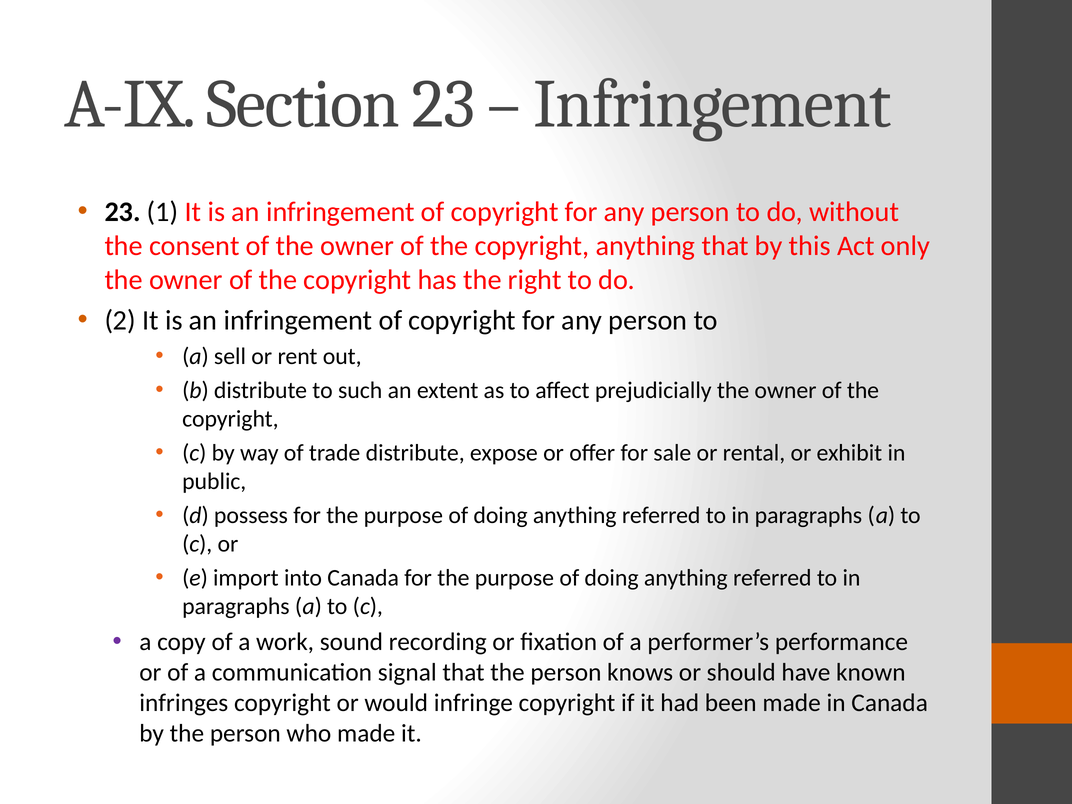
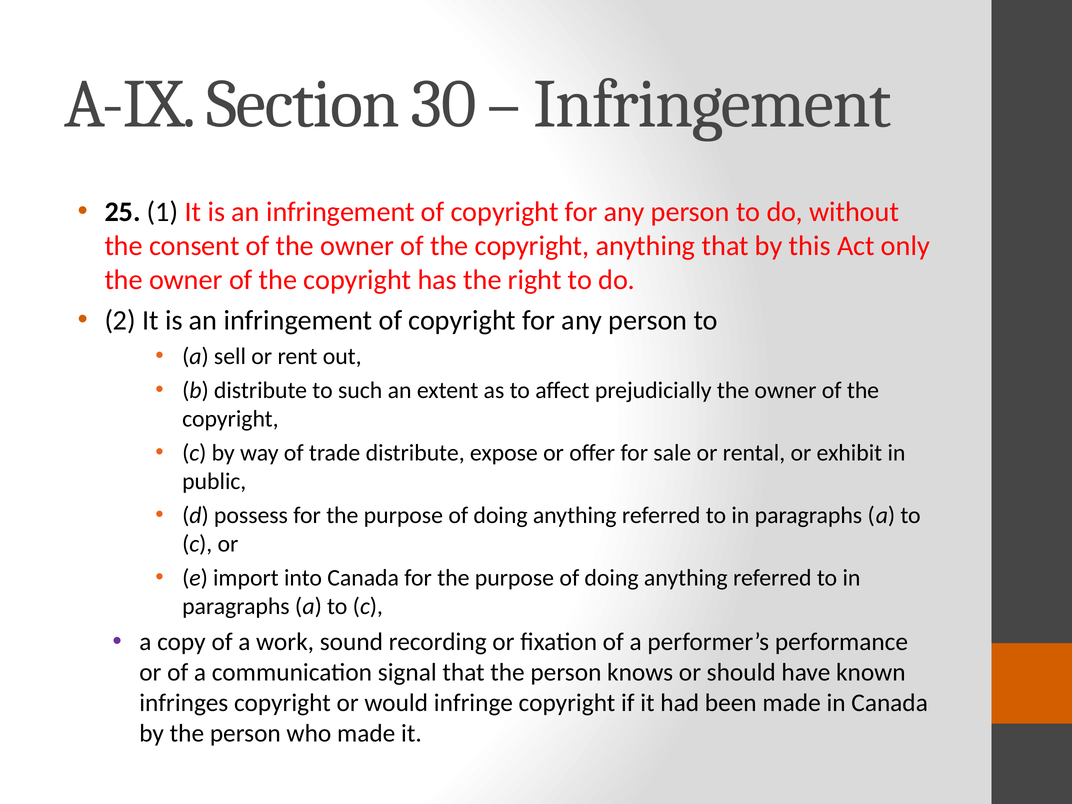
Section 23: 23 -> 30 (444, 104)
23: 23 -> 25 (123, 212)
